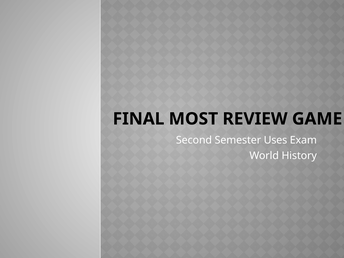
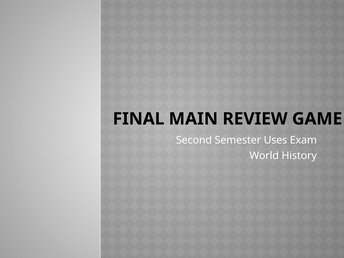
MOST: MOST -> MAIN (193, 119)
